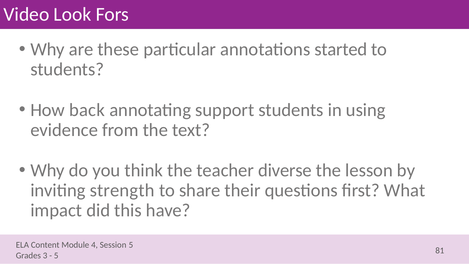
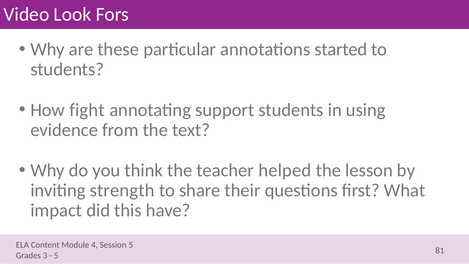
back: back -> fight (87, 110)
diverse: diverse -> helped (285, 170)
